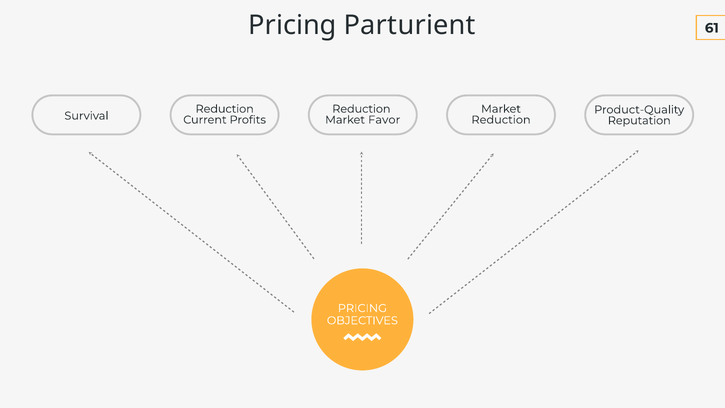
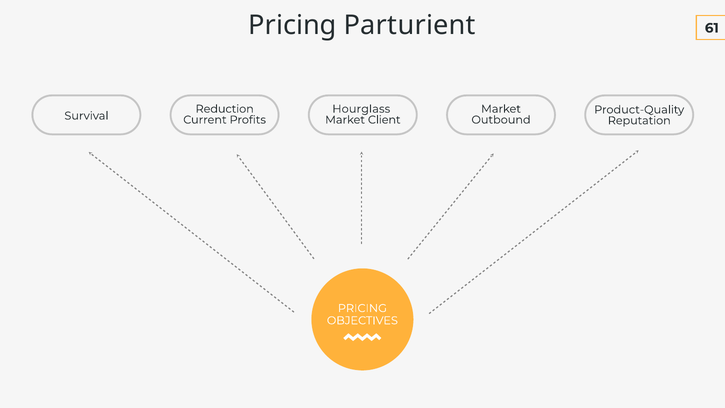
Reduction: Reduction -> Hourglass (361, 109)
Favor: Favor -> Client (384, 120)
Reduction: Reduction -> Outbound (501, 120)
